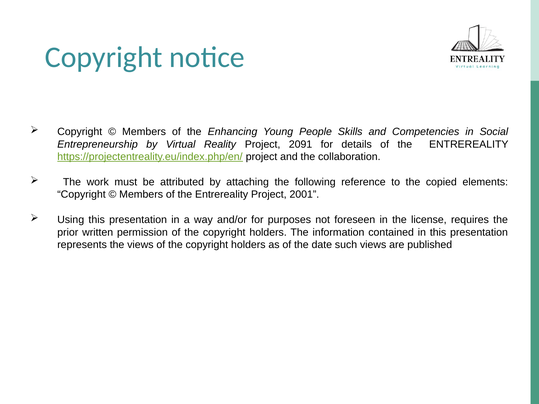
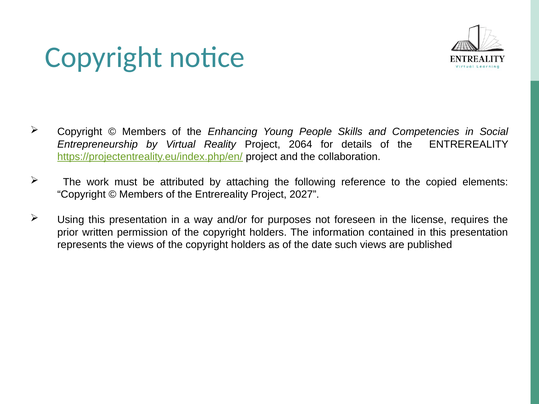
2091: 2091 -> 2064 (301, 144)
2001: 2001 -> 2027 (304, 195)
